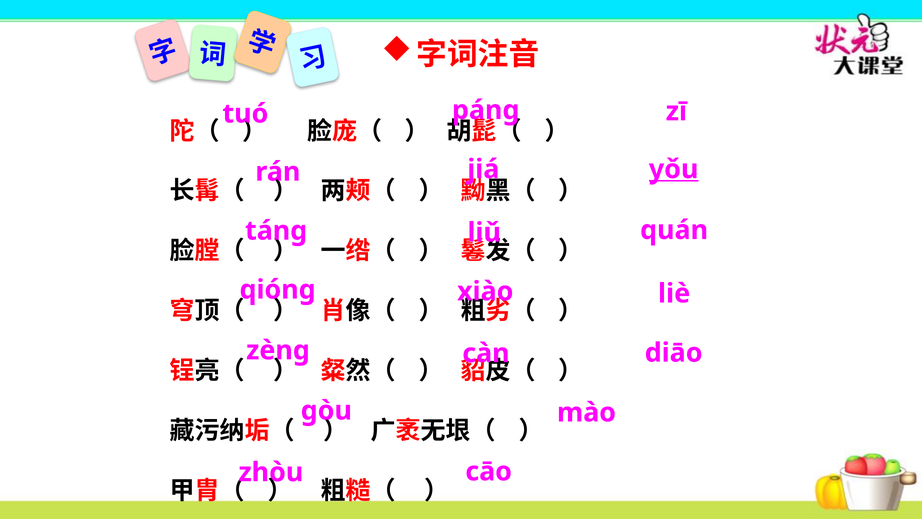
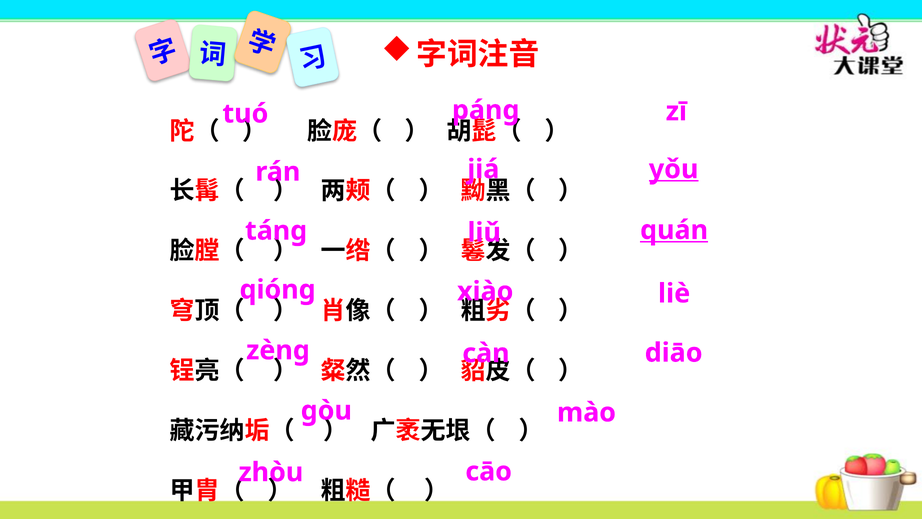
quán underline: none -> present (674, 230)
